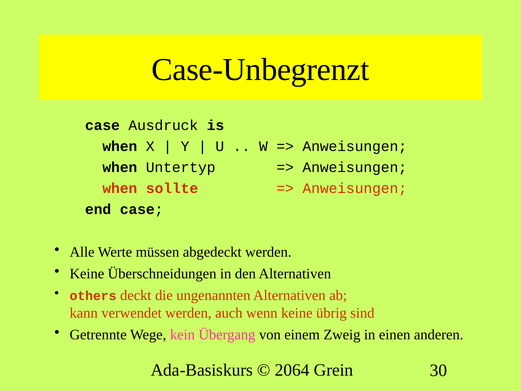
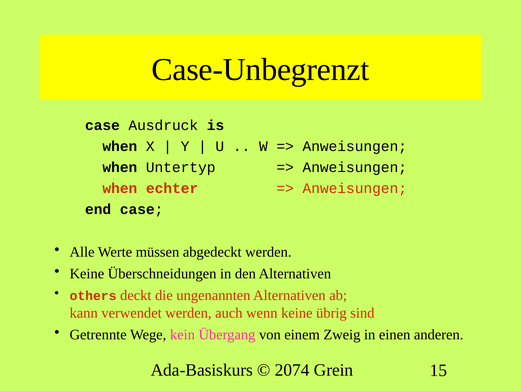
sollte: sollte -> echter (172, 188)
2064: 2064 -> 2074 (292, 370)
30: 30 -> 15 (438, 370)
